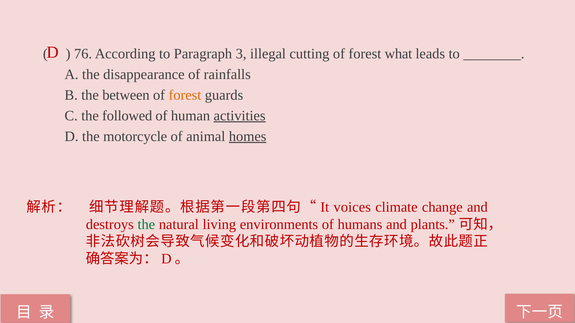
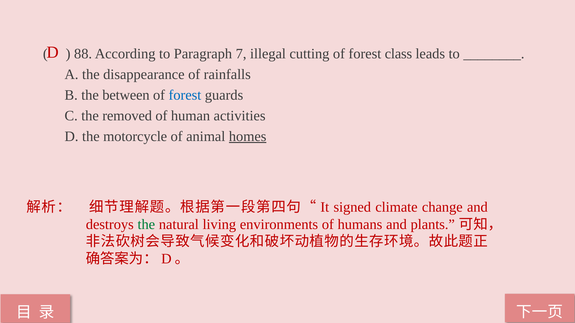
76: 76 -> 88 (83, 54)
3: 3 -> 7 (241, 54)
what: what -> class (398, 54)
forest colour: orange -> blue (185, 95)
followed: followed -> removed (127, 116)
activities underline: present -> none (240, 116)
voices: voices -> signed (352, 207)
